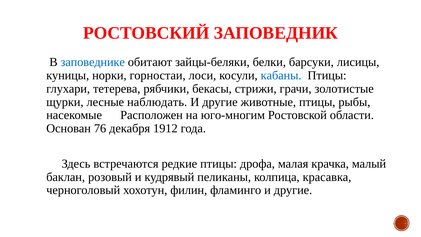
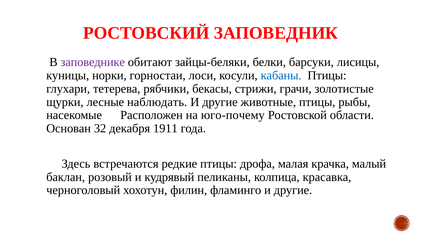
заповеднике colour: blue -> purple (93, 62)
юго-многим: юго-многим -> юго-почему (233, 115)
76: 76 -> 32 (100, 128)
1912: 1912 -> 1911 (165, 128)
